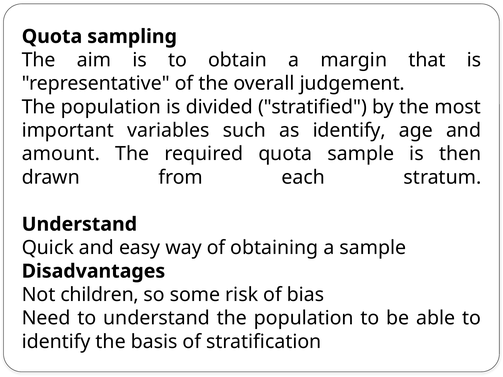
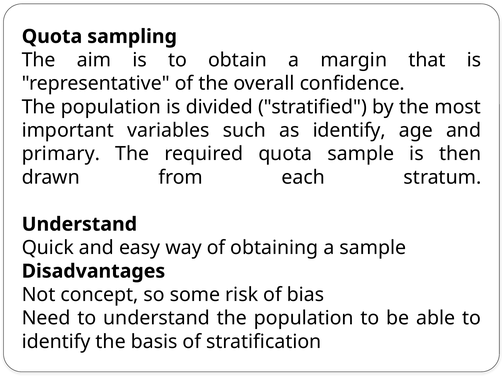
judgement: judgement -> confidence (352, 83)
amount: amount -> primary (61, 154)
children: children -> concept (99, 295)
